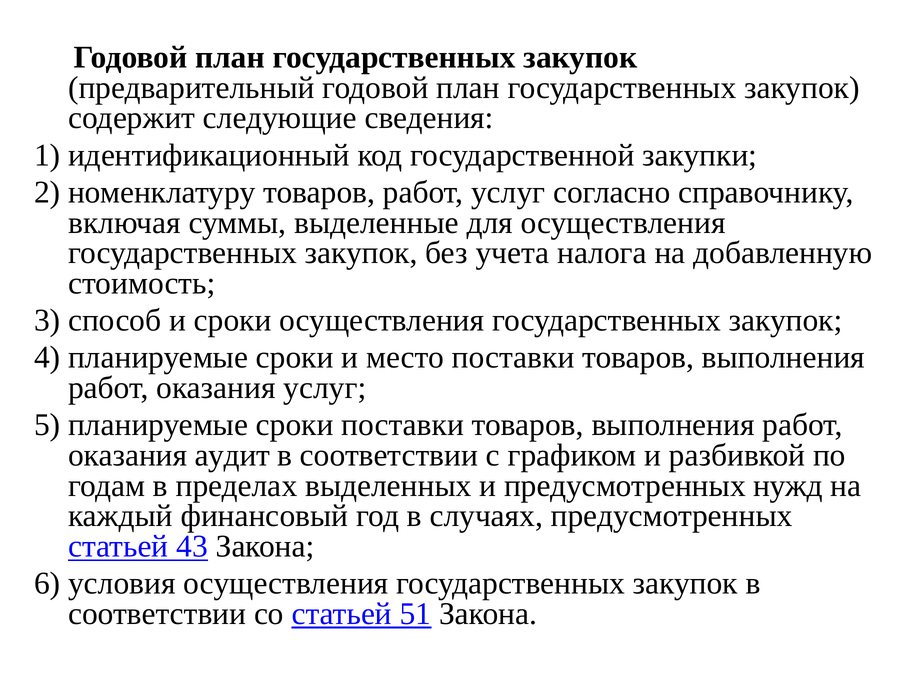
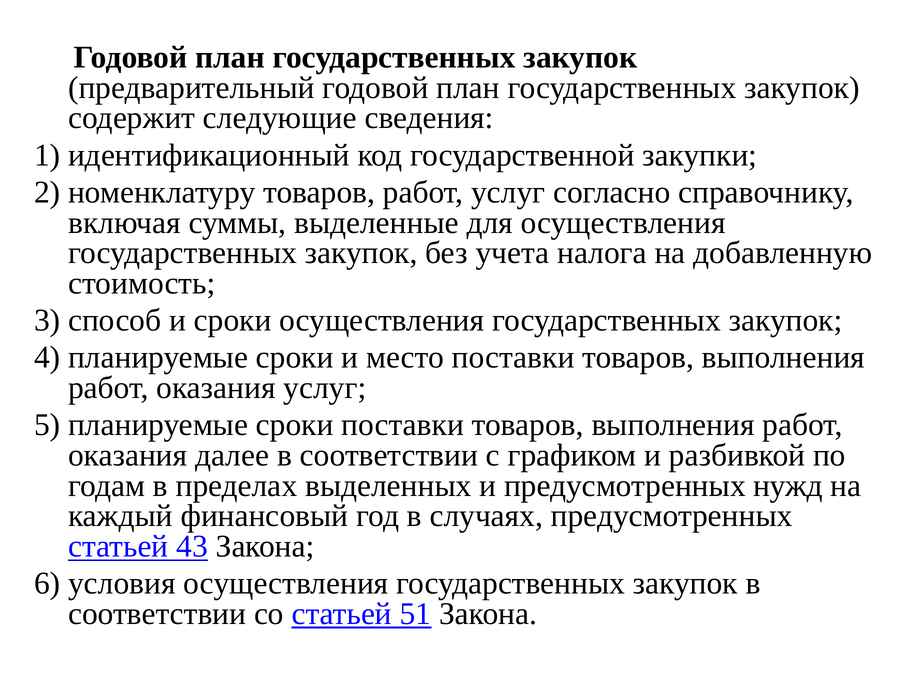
аудит: аудит -> далее (232, 455)
